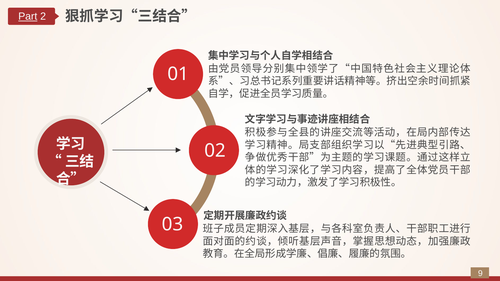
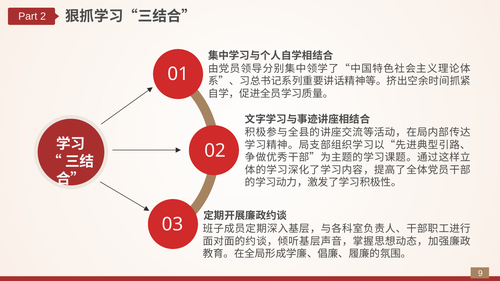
Part underline: present -> none (28, 17)
